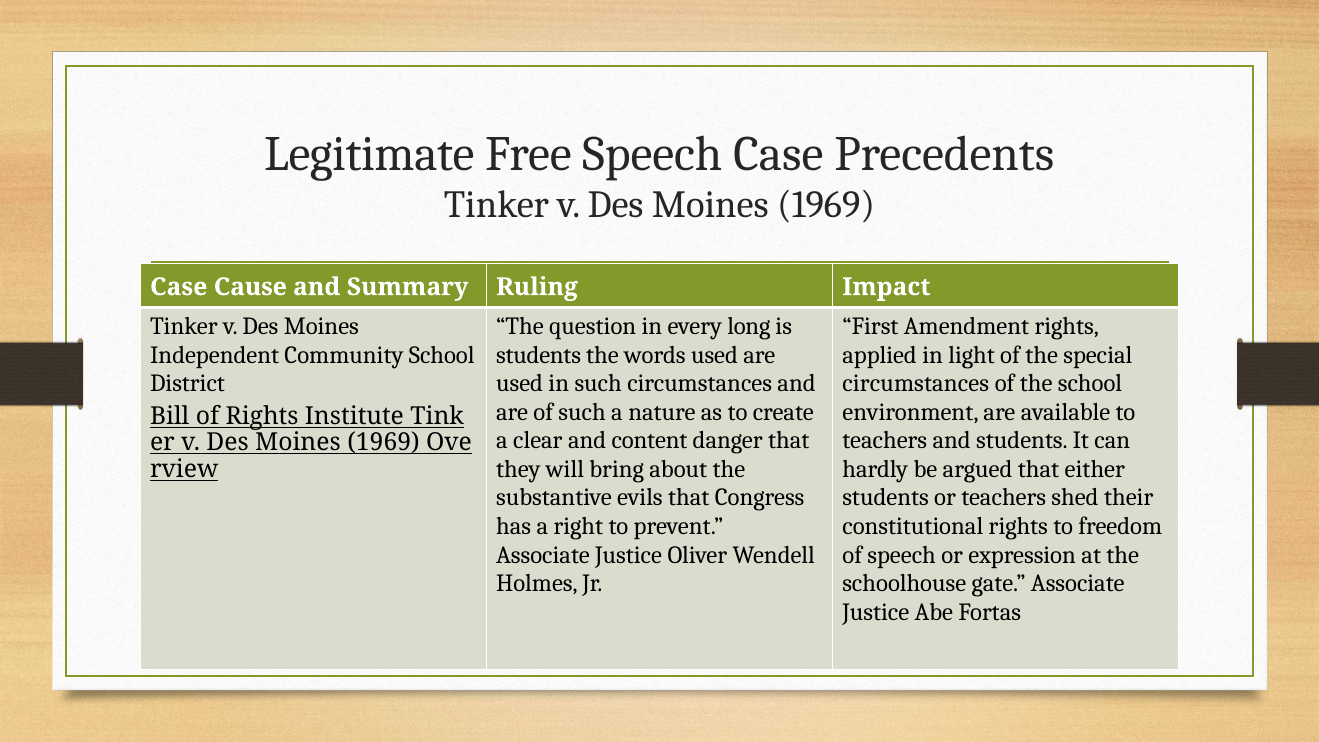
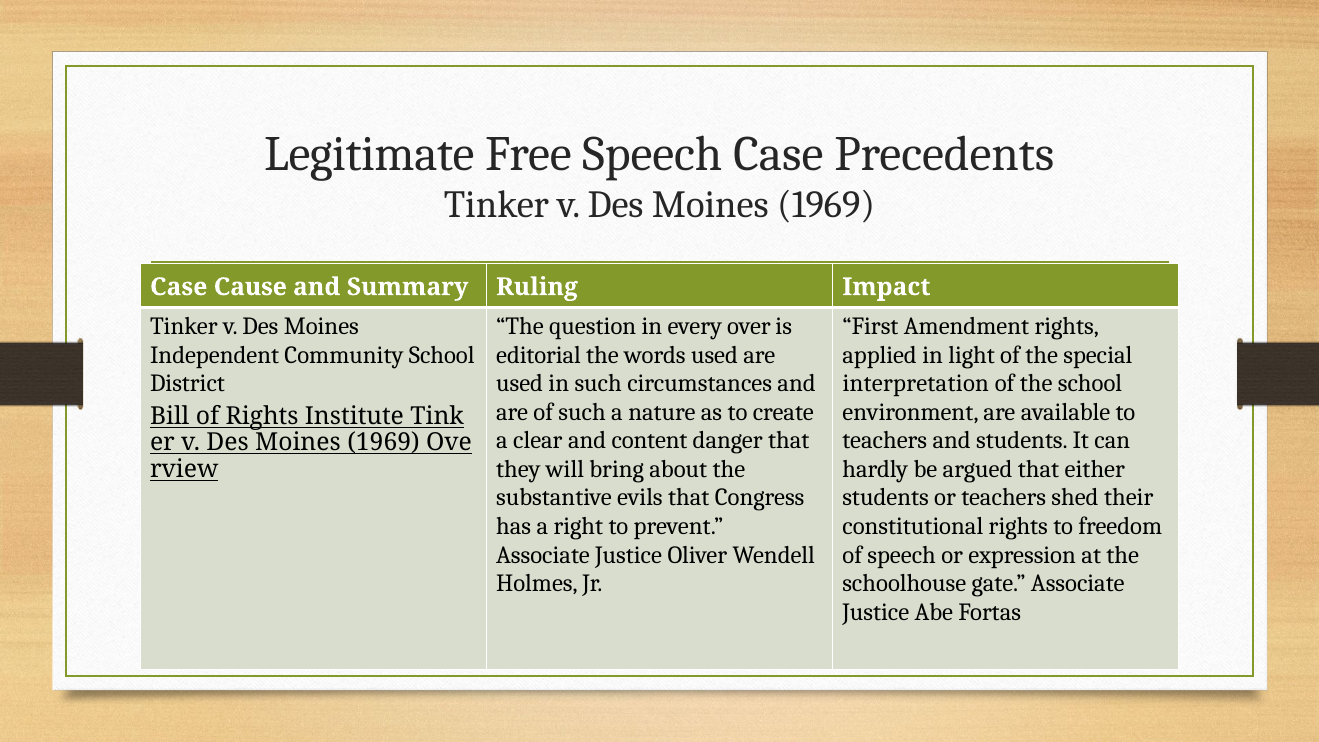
long: long -> over (749, 326)
students: students -> editorial (539, 355)
circumstances: circumstances -> interpretation (916, 384)
